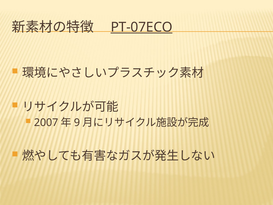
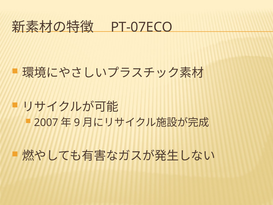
PT-07ECO underline: present -> none (142, 27)
